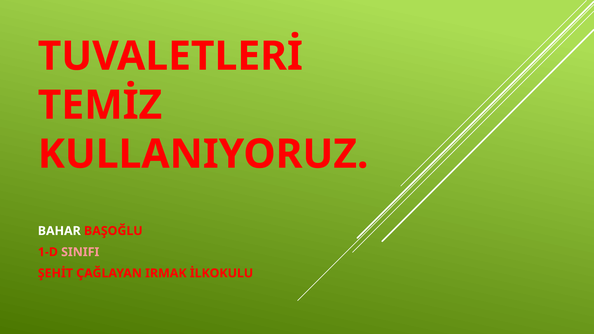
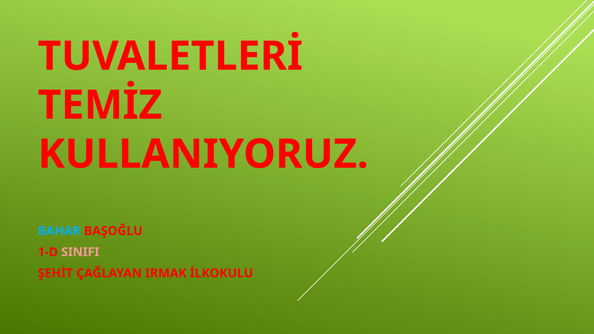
BAHAR colour: white -> light blue (59, 231)
